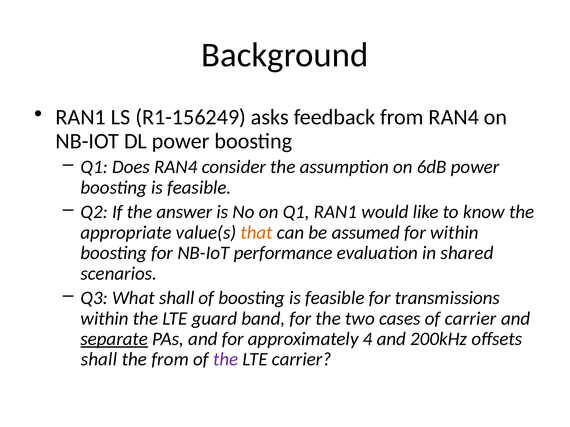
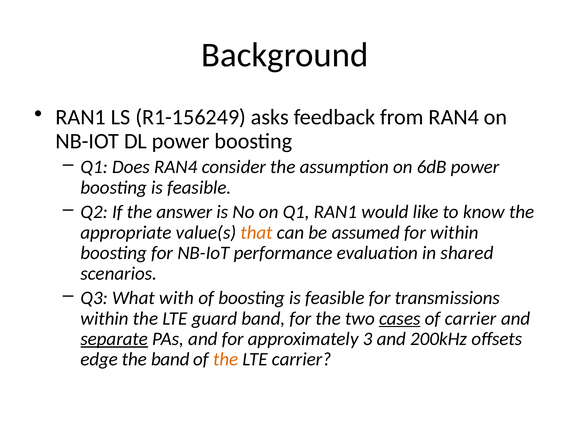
What shall: shall -> with (177, 298)
cases underline: none -> present (400, 319)
4: 4 -> 3 (368, 339)
shall: shall -> edge (99, 360)
the from: from -> band (170, 360)
the colour: purple -> orange (226, 360)
